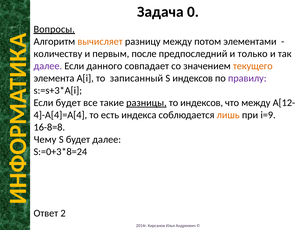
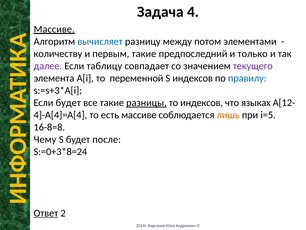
0: 0 -> 4 (193, 12)
Вопросы: Вопросы -> Массиве (54, 29)
вычисляет colour: orange -> blue (100, 41)
первым после: после -> такие (144, 54)
данного: данного -> таблицу (104, 66)
текущего colour: orange -> purple (253, 66)
записанный: записанный -> переменной (137, 78)
правилу colour: purple -> blue (247, 78)
что между: между -> языках (256, 103)
есть индекса: индекса -> массиве (139, 115)
i=9: i=9 -> i=5 (268, 115)
будет далее: далее -> после (107, 139)
Ответ underline: none -> present (46, 213)
